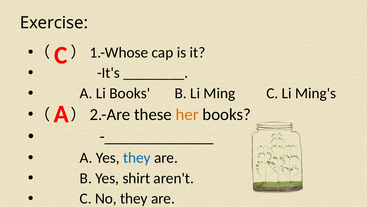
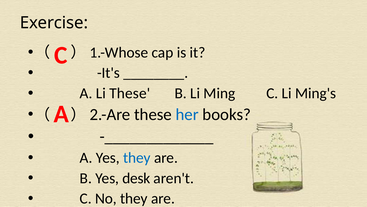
Li Books: Books -> These (130, 93)
her colour: orange -> blue (187, 114)
shirt: shirt -> desk (136, 178)
